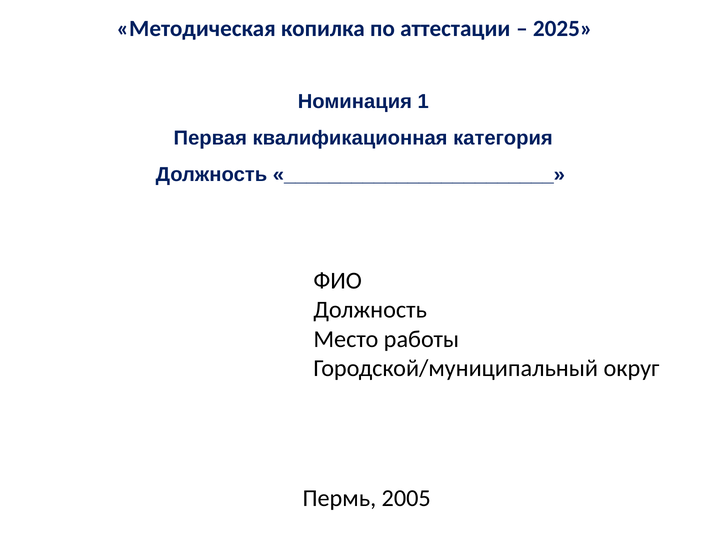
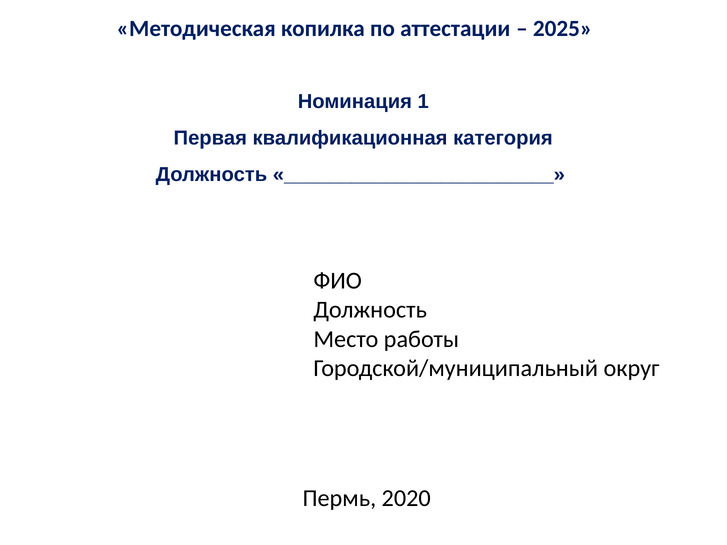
2005: 2005 -> 2020 (406, 499)
